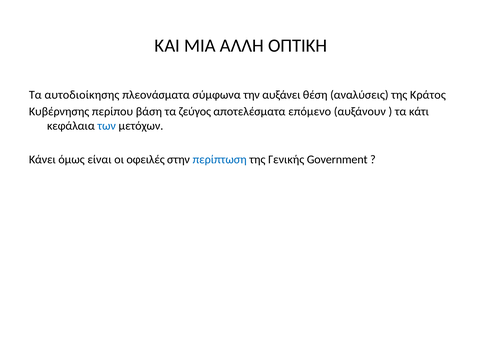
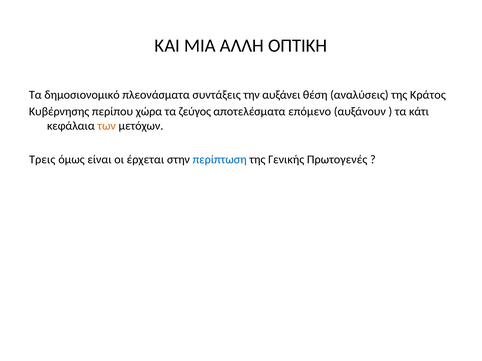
αυτοδιοίκησης: αυτοδιοίκησης -> δημοσιονομικό (82, 95)
σύμφωνα: σύμφωνα -> συντάξεις (217, 95)
βάση: βάση -> χώρα (149, 112)
των colour: blue -> orange (107, 126)
Κάνει: Κάνει -> Τρεις (42, 160)
οφειλές: οφειλές -> έρχεται (145, 160)
Government: Government -> Πρωτογενές (337, 160)
